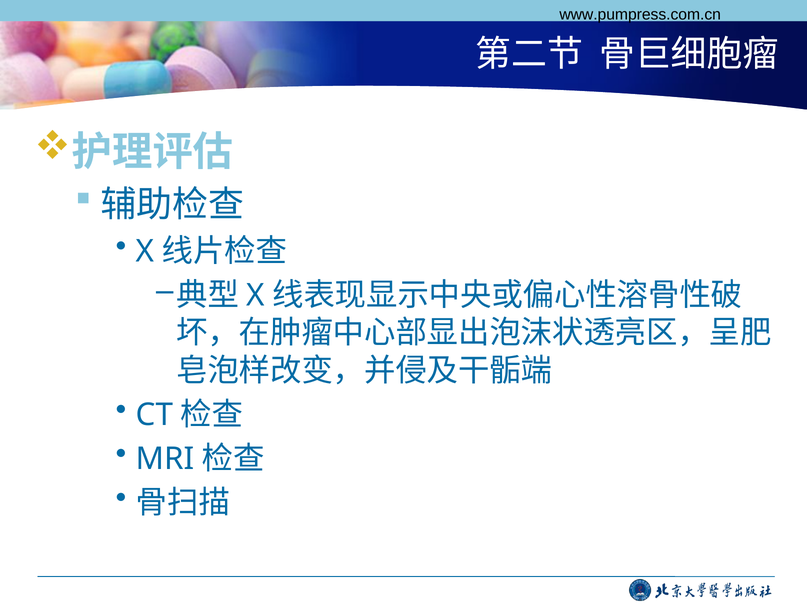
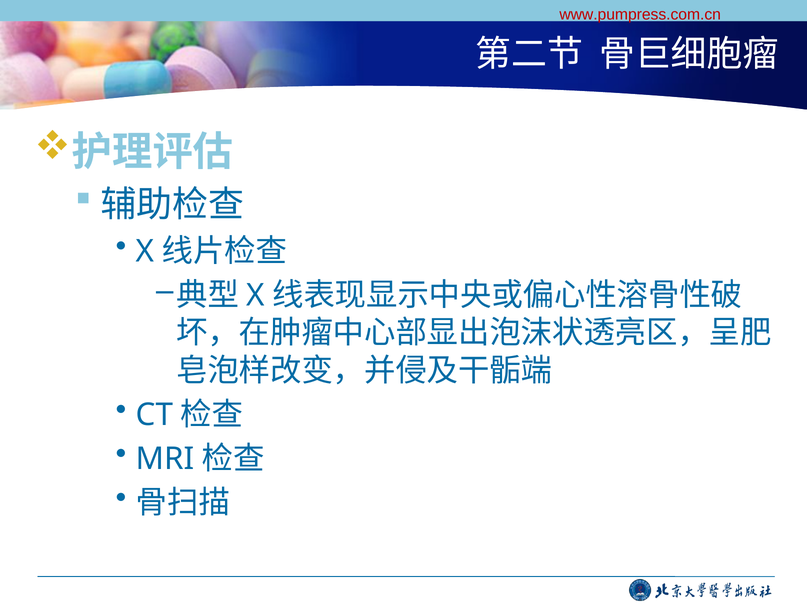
www.pumpress.com.cn colour: black -> red (640, 14)
